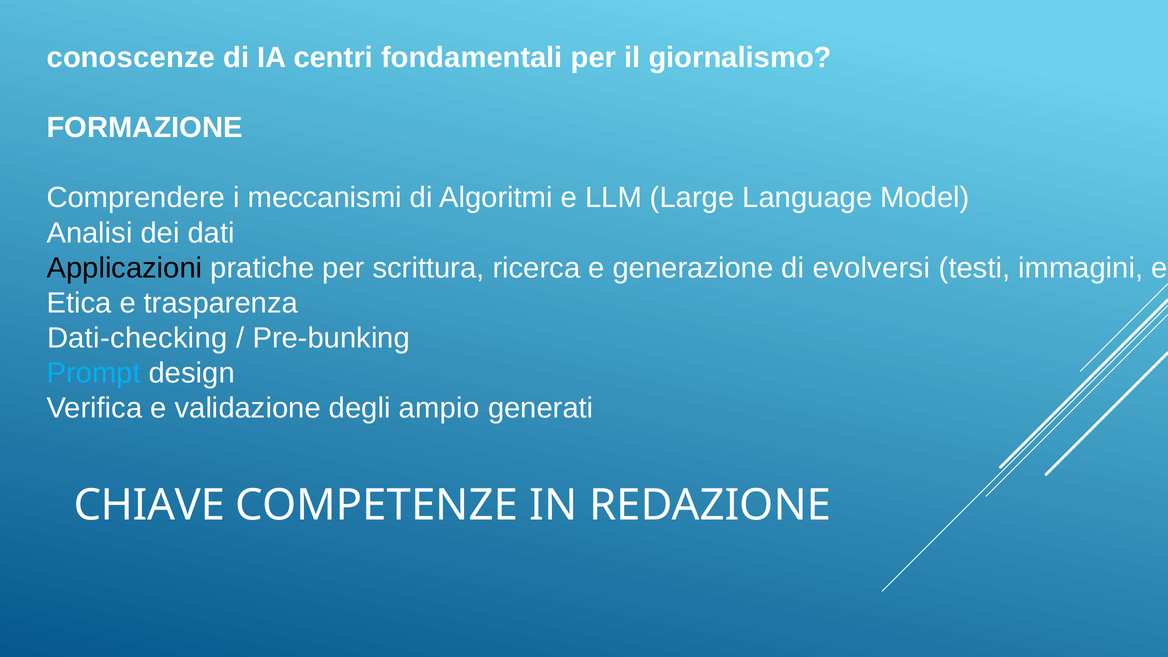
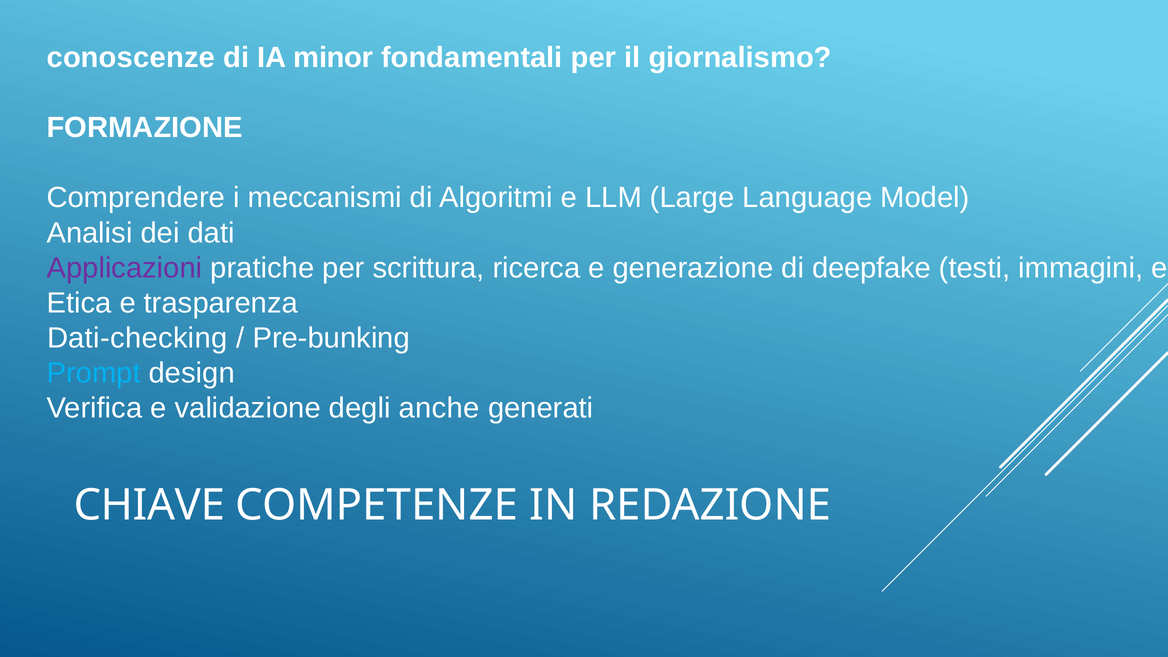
centri: centri -> minor (333, 58)
Applicazioni colour: black -> purple (124, 268)
evolversi: evolversi -> deepfake (872, 268)
ampio: ampio -> anche (439, 408)
